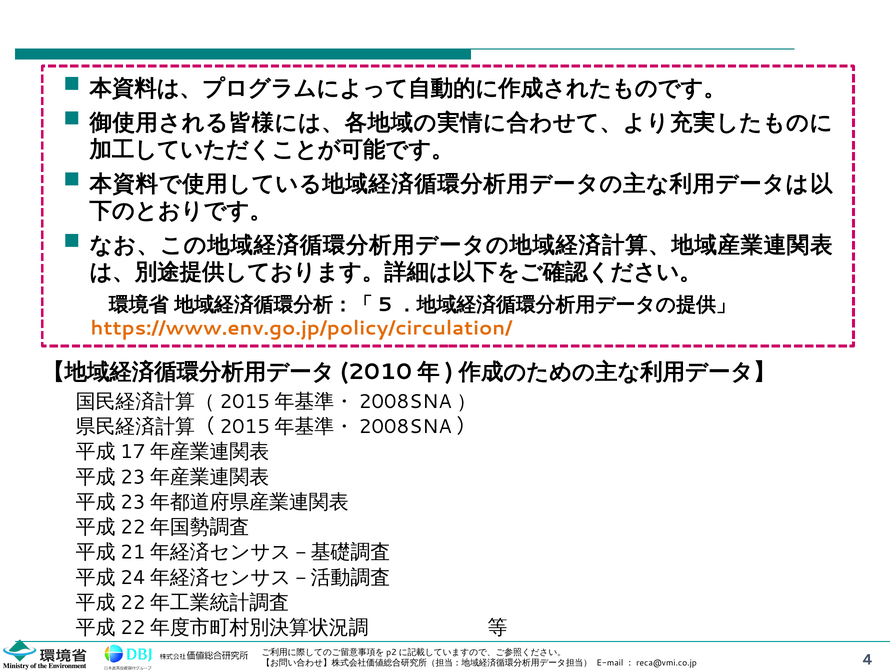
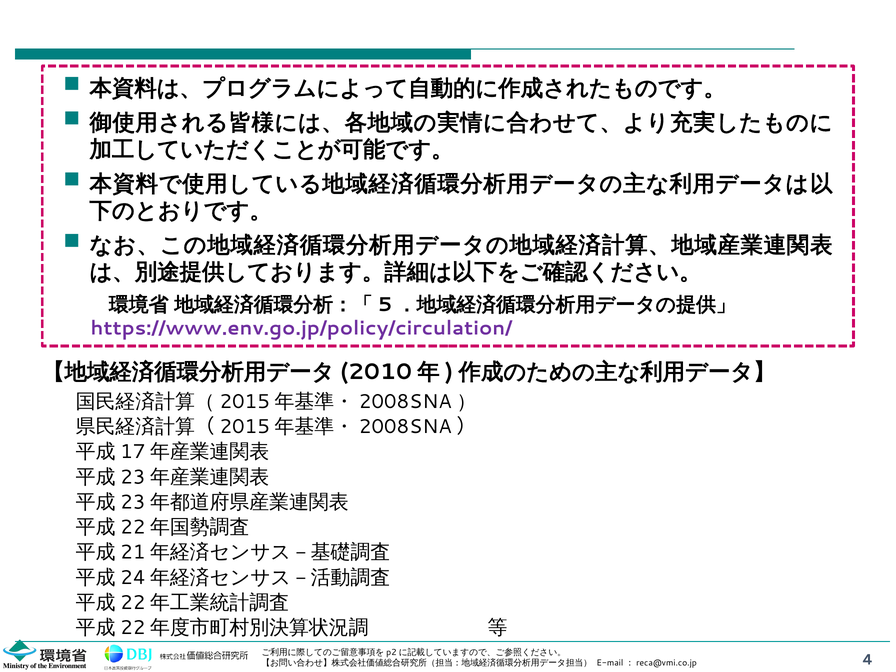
https://www.env.go.jp/policy/circulation/ colour: orange -> purple (301, 328)
